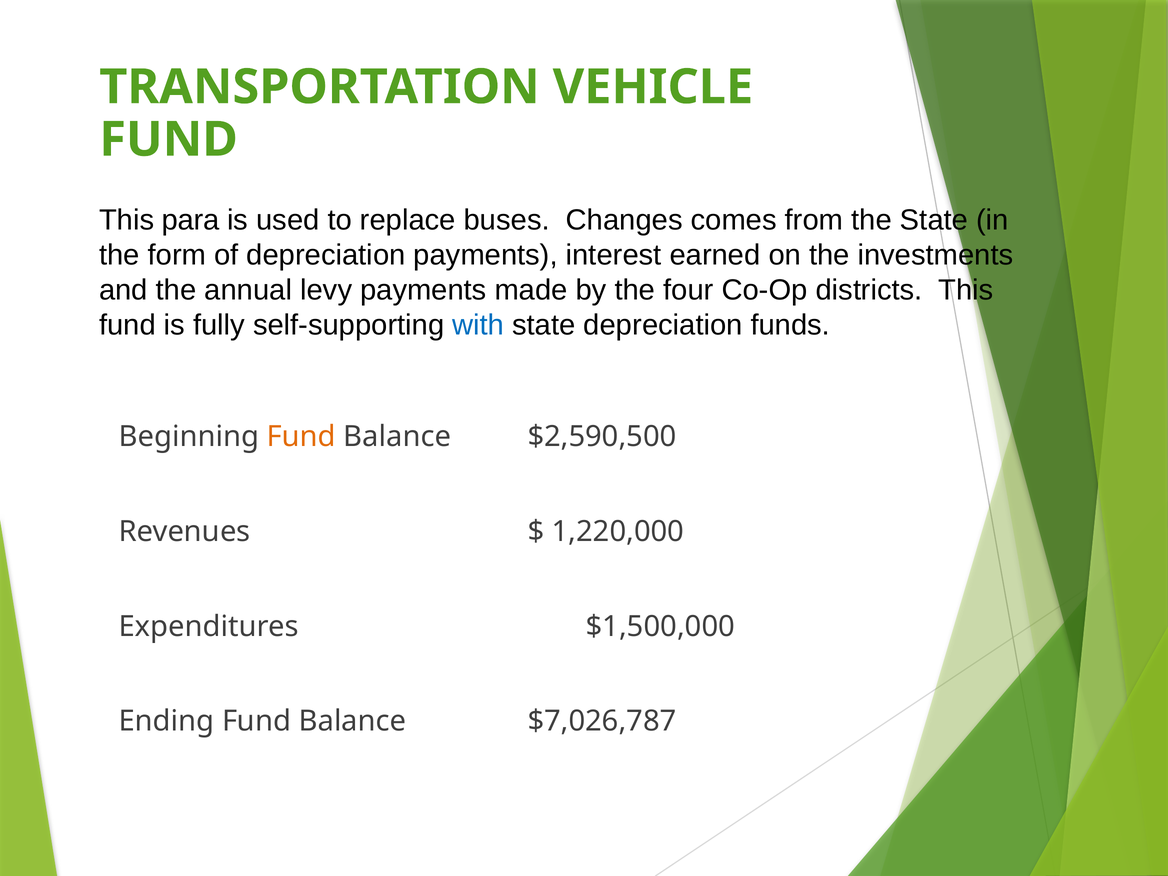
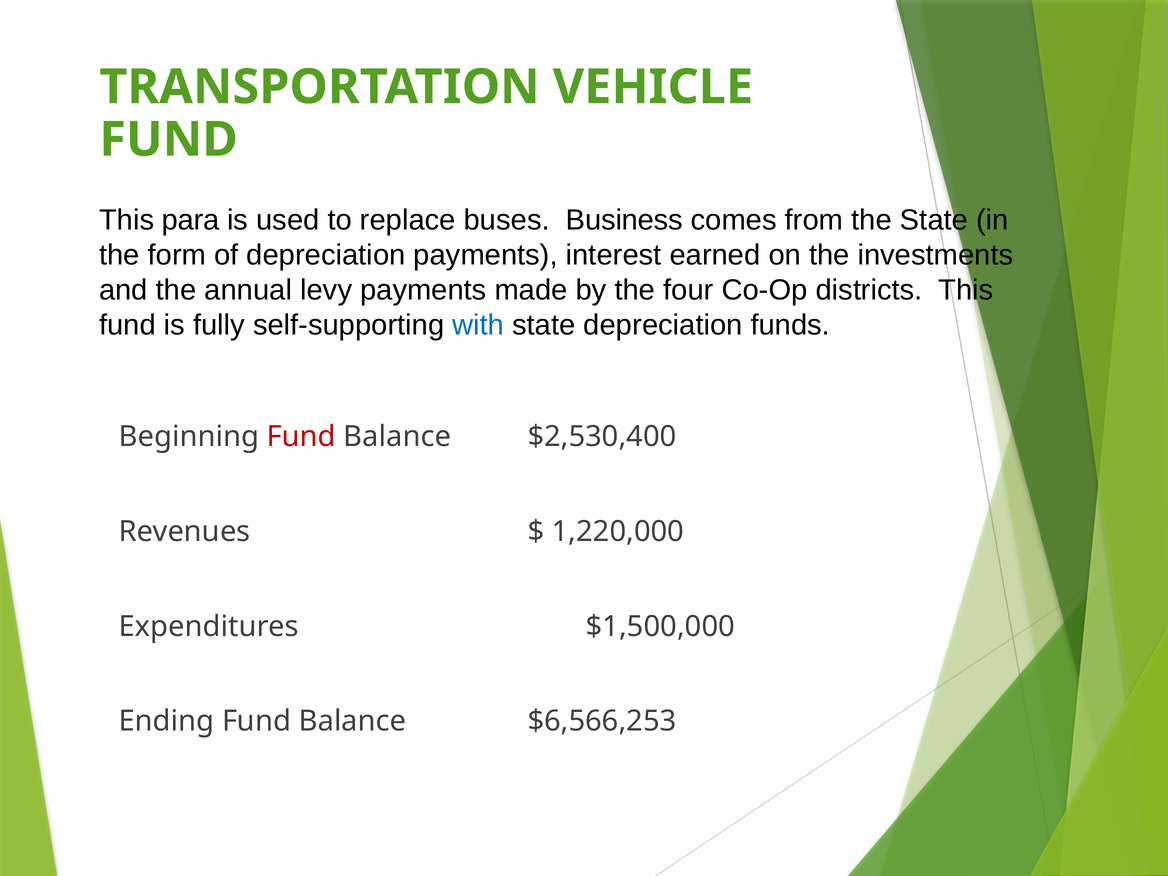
Changes: Changes -> Business (624, 220)
Fund colour: orange -> red (301, 437)
$2,590,500: $2,590,500 -> $2,530,400 (602, 437)
$7,026,787: $7,026,787 -> $6,566,253 (602, 721)
